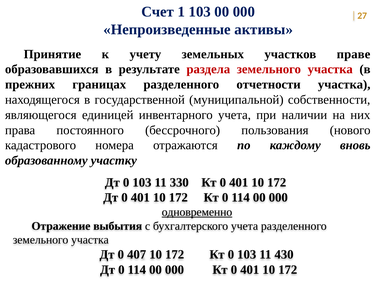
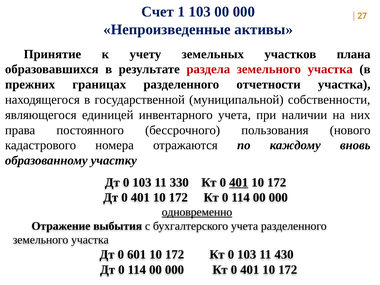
праве: праве -> плана (354, 54)
401 underline: none -> present (239, 182)
407: 407 -> 601 (137, 255)
